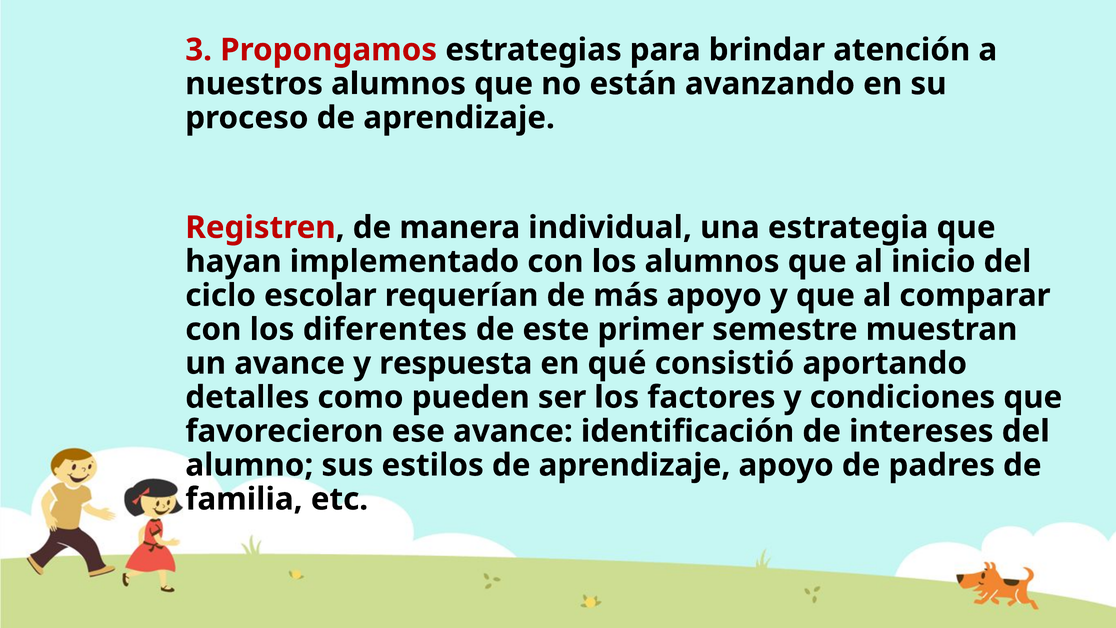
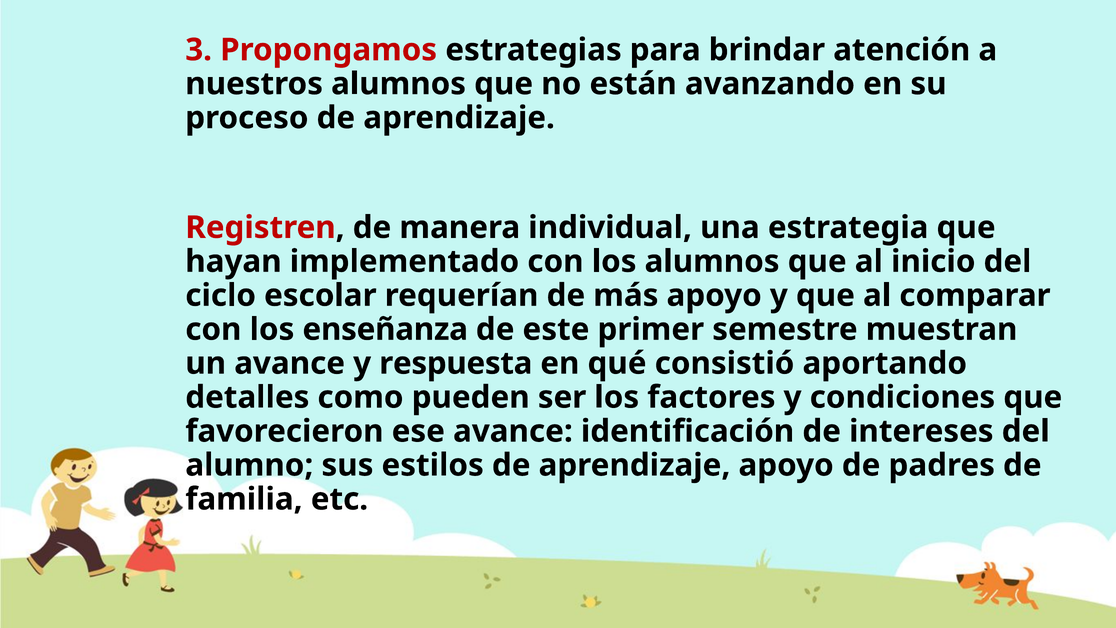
diferentes: diferentes -> enseñanza (385, 329)
